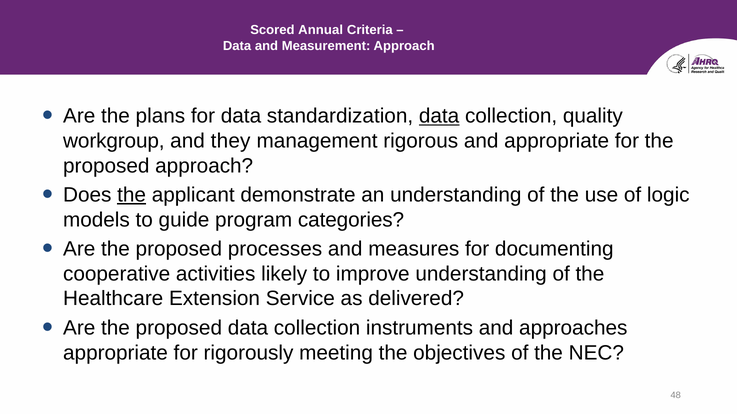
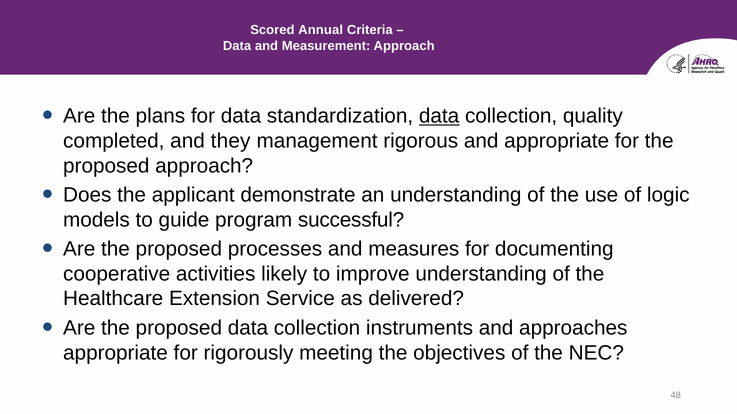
workgroup: workgroup -> completed (114, 141)
the underline: present -> none (132, 195)
categories: categories -> successful (351, 220)
